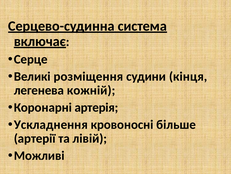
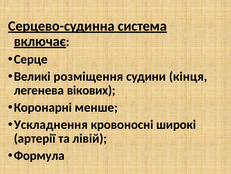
кожній: кожній -> вікових (91, 90)
артерія: артерія -> менше (96, 107)
більше: більше -> широкі (176, 124)
Можливі: Можливі -> Формула (39, 155)
